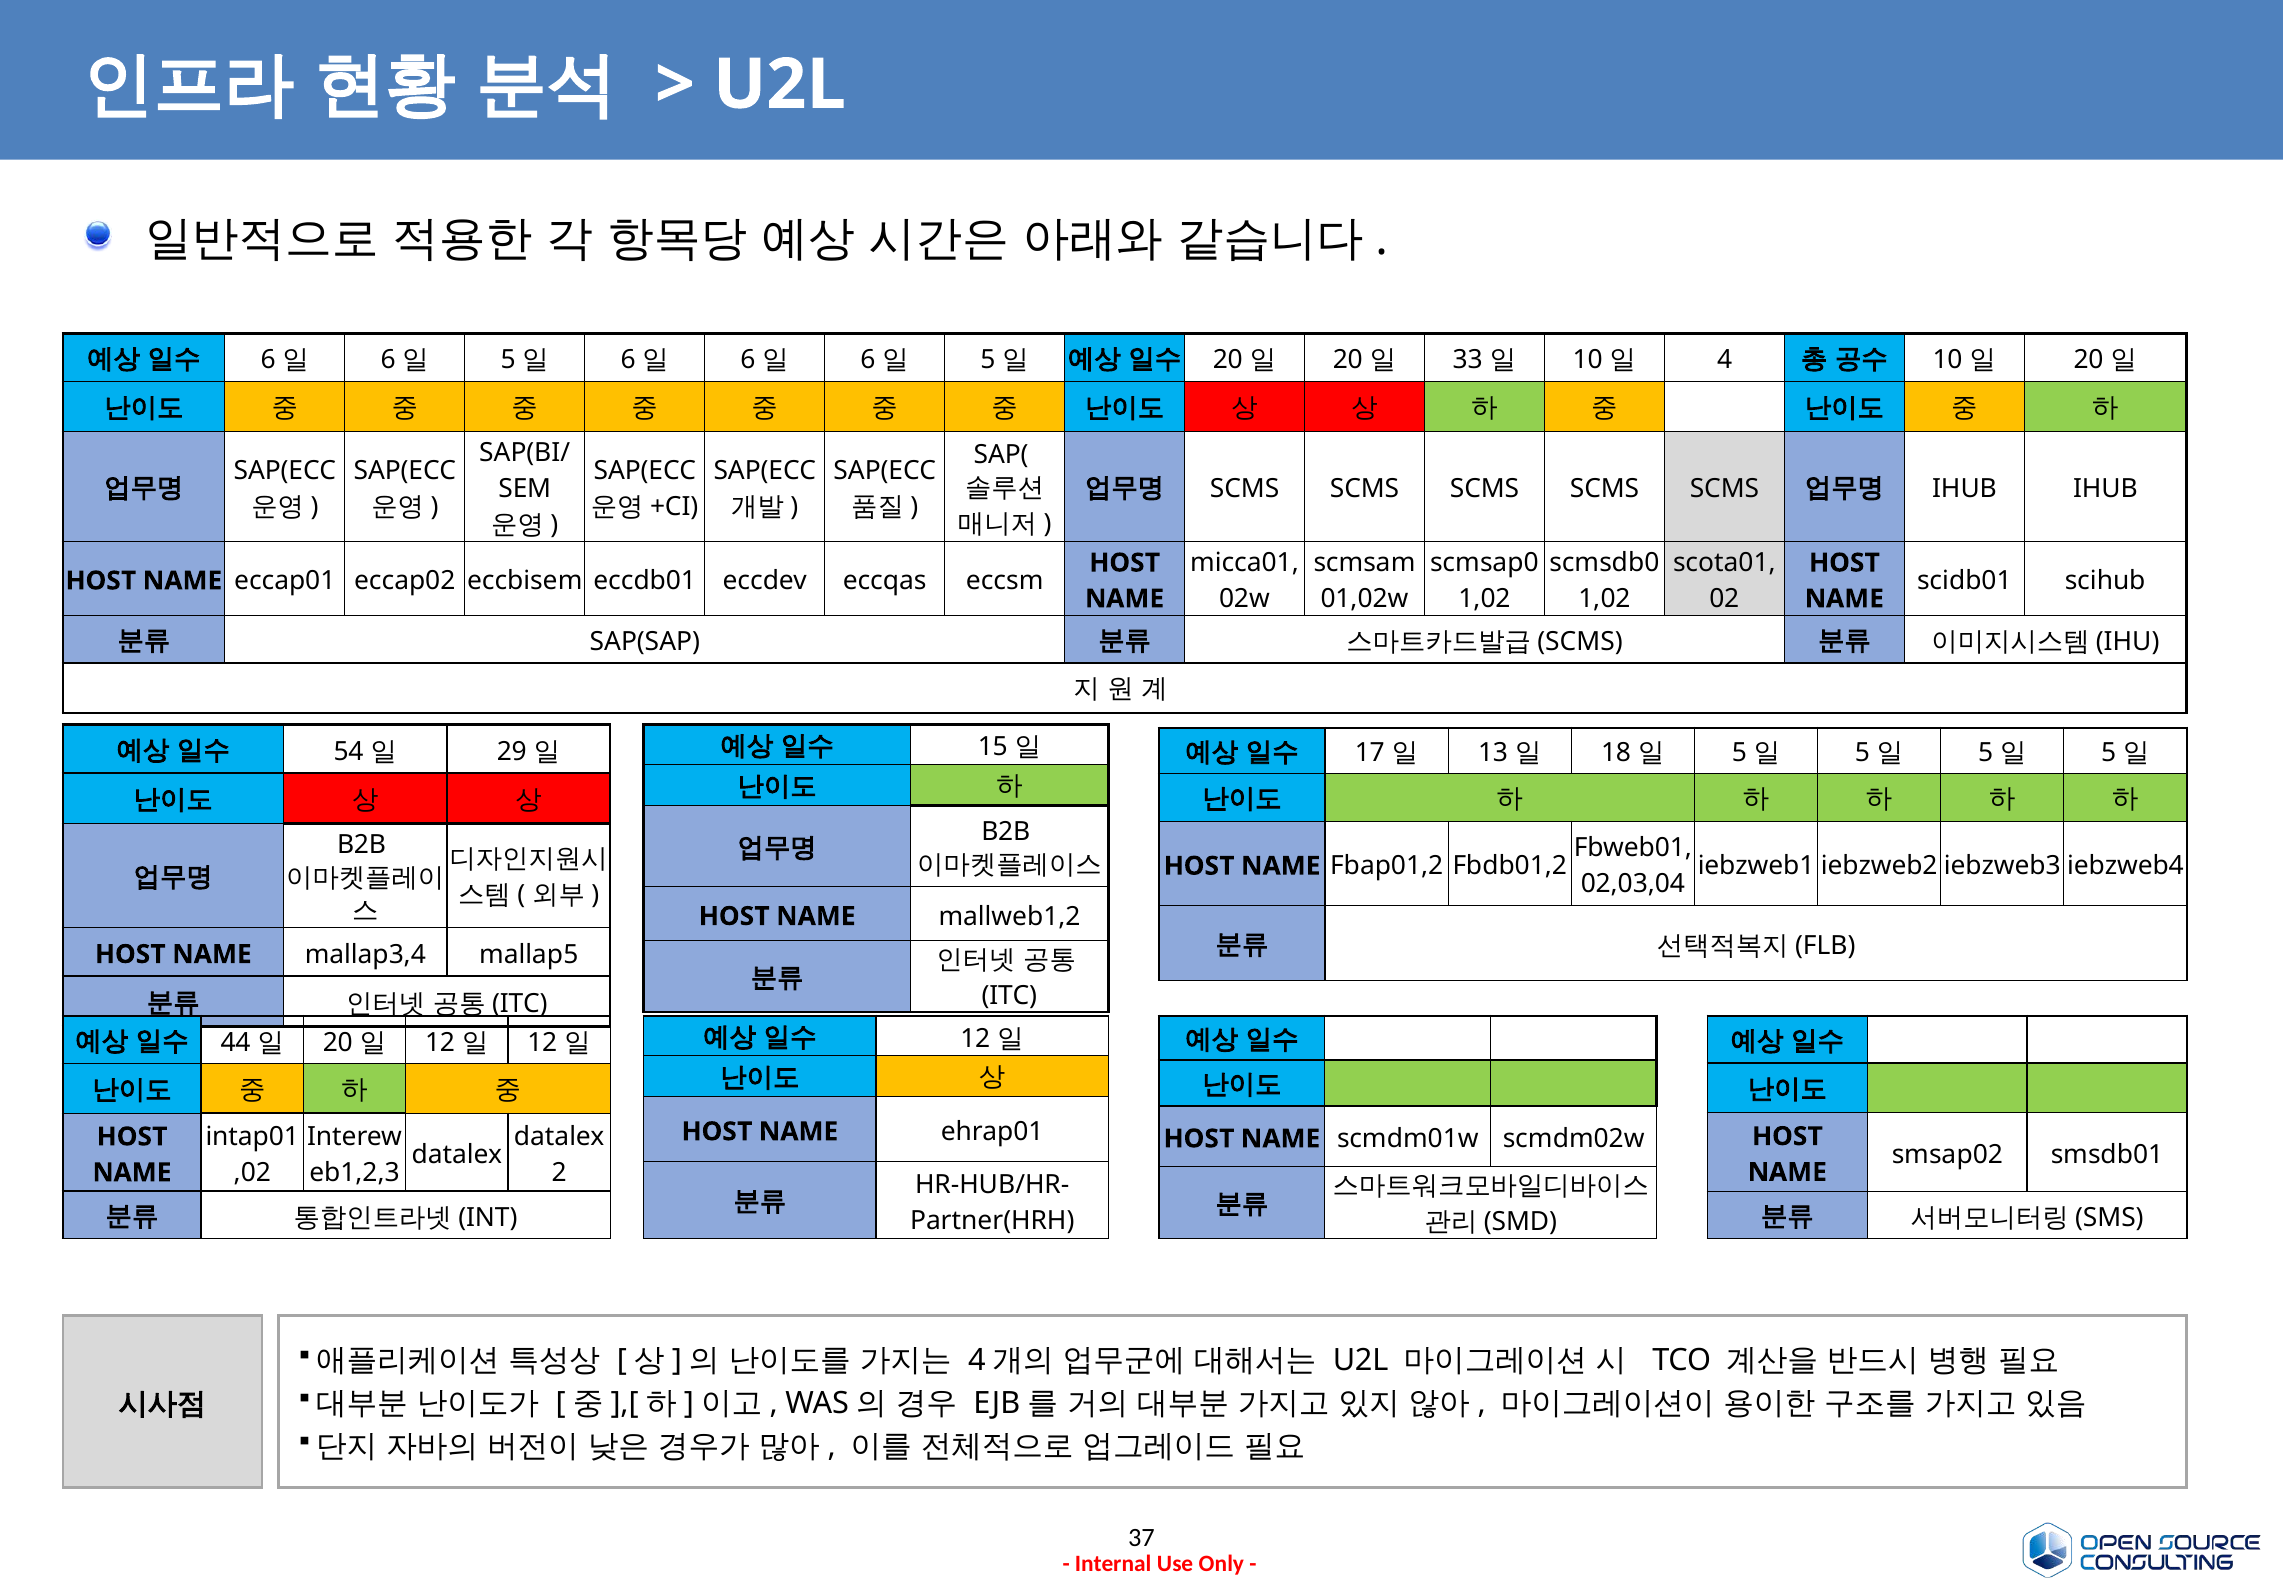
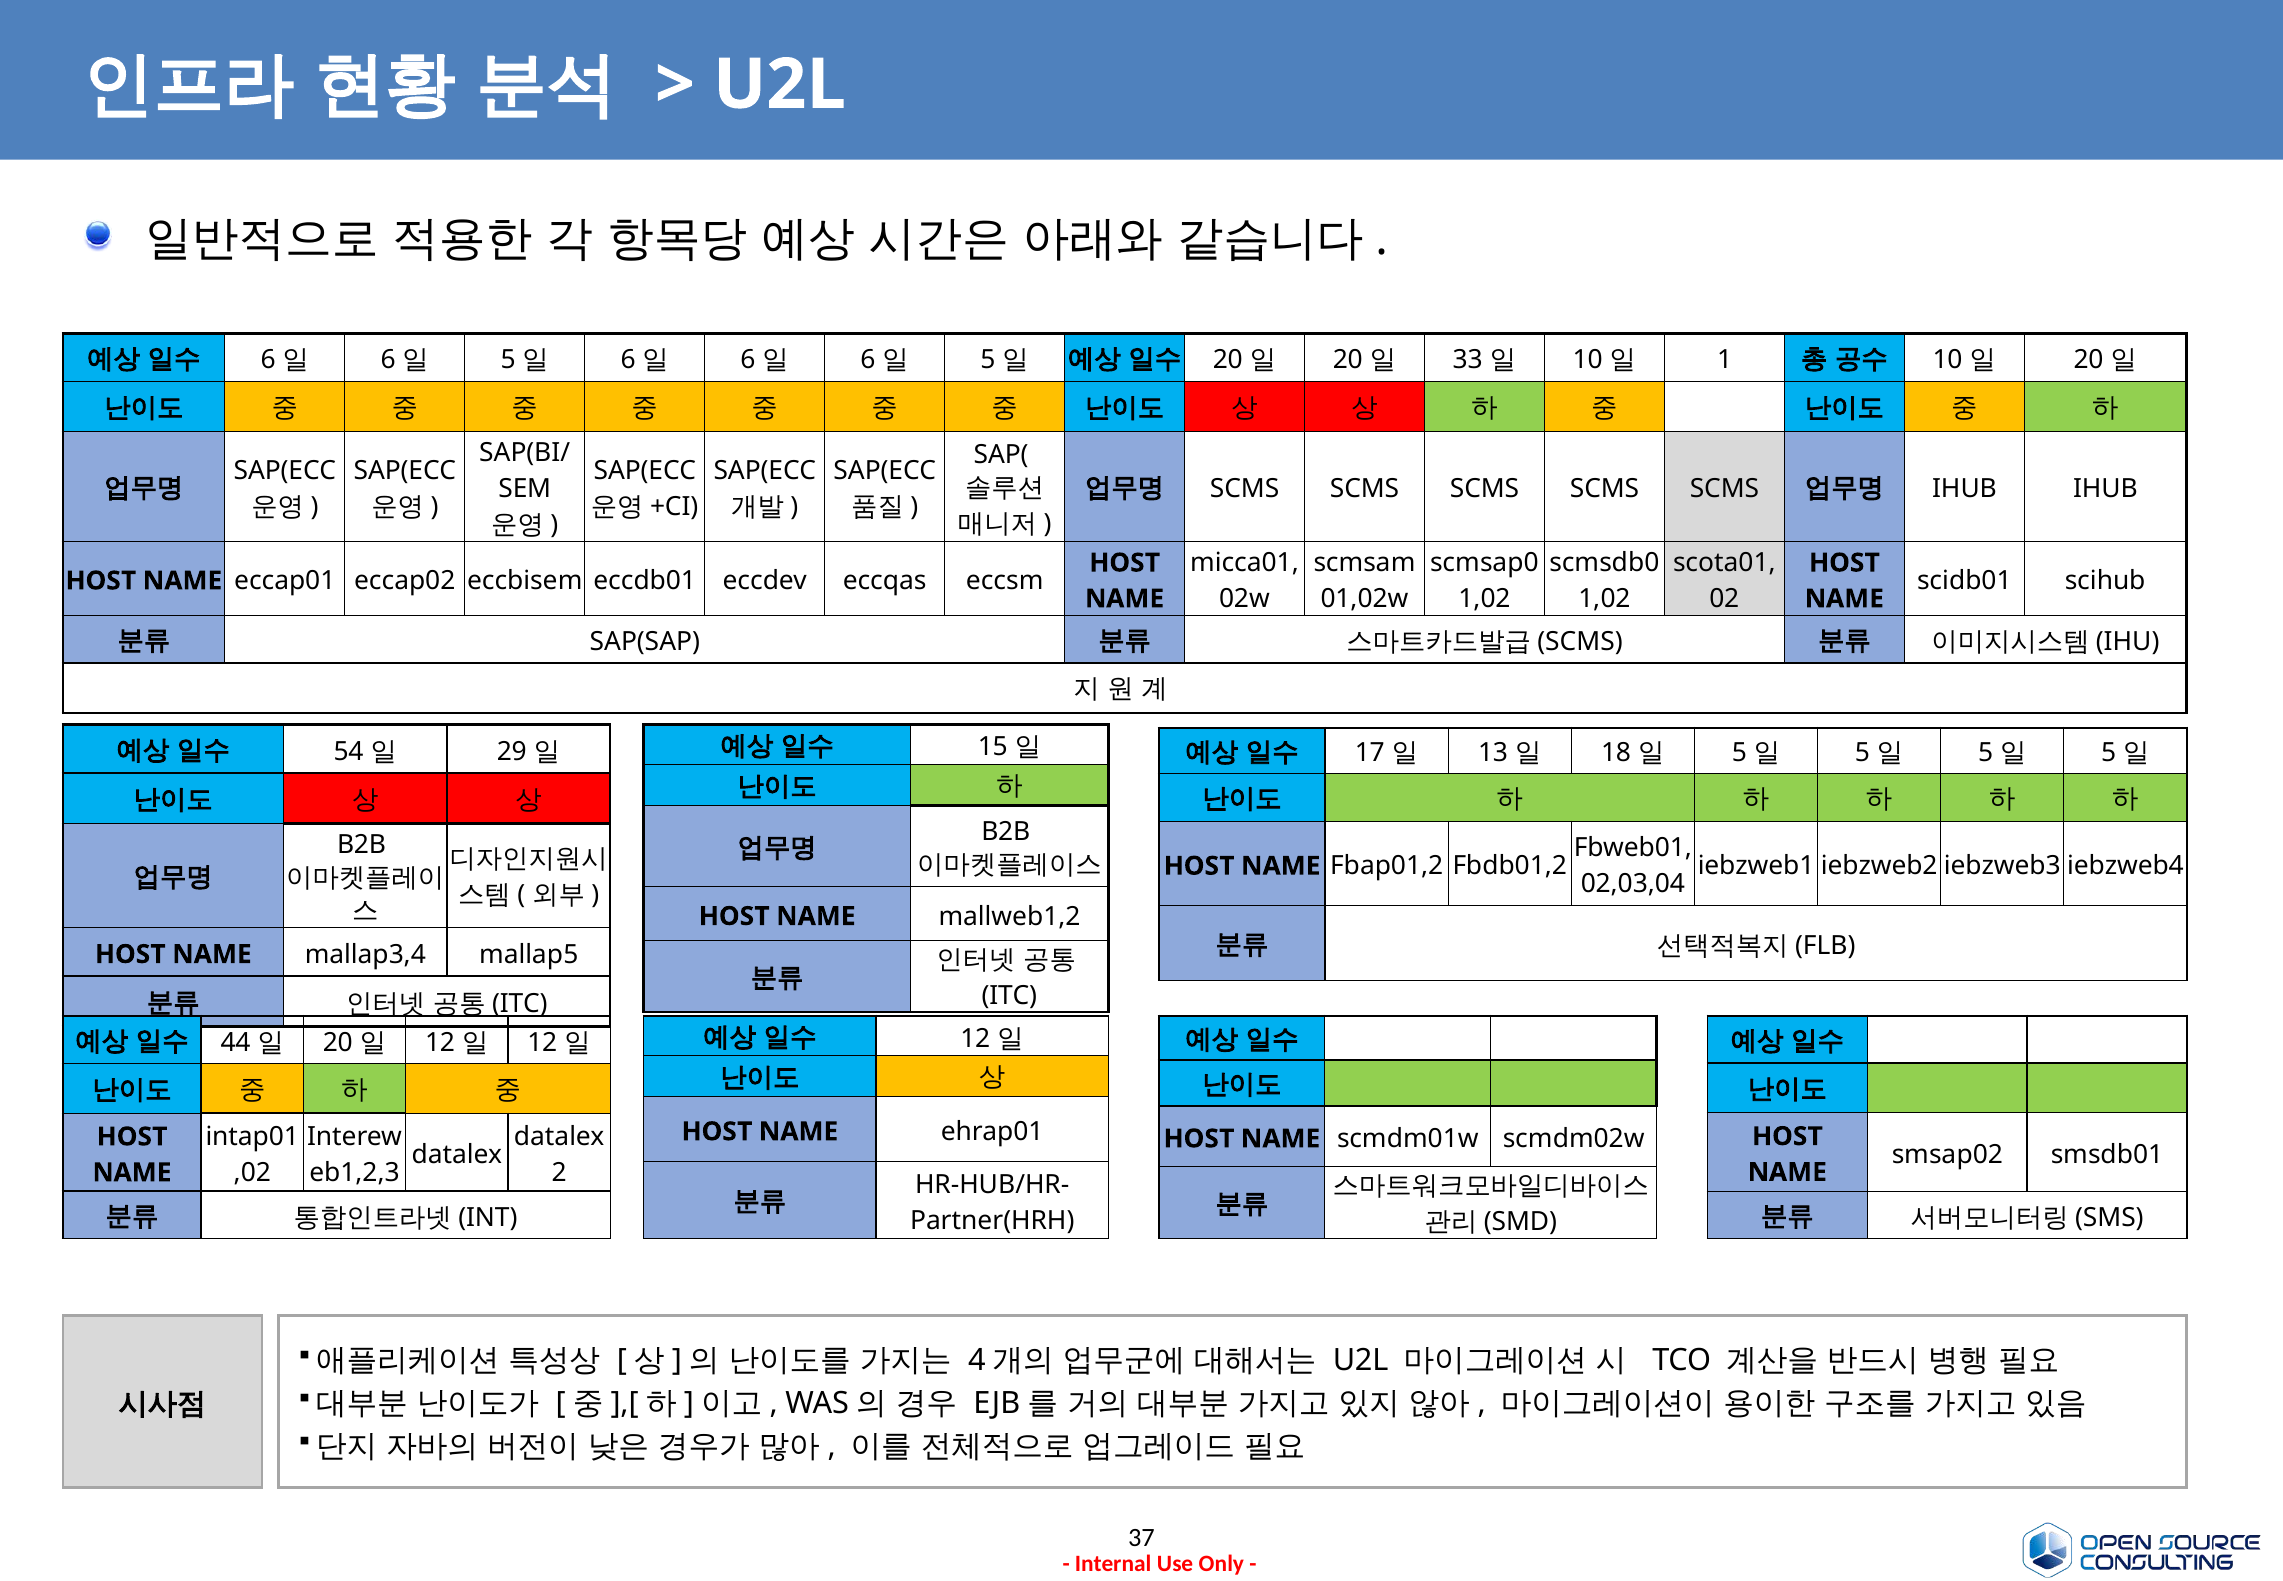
4: 4 -> 1 (1725, 360)
